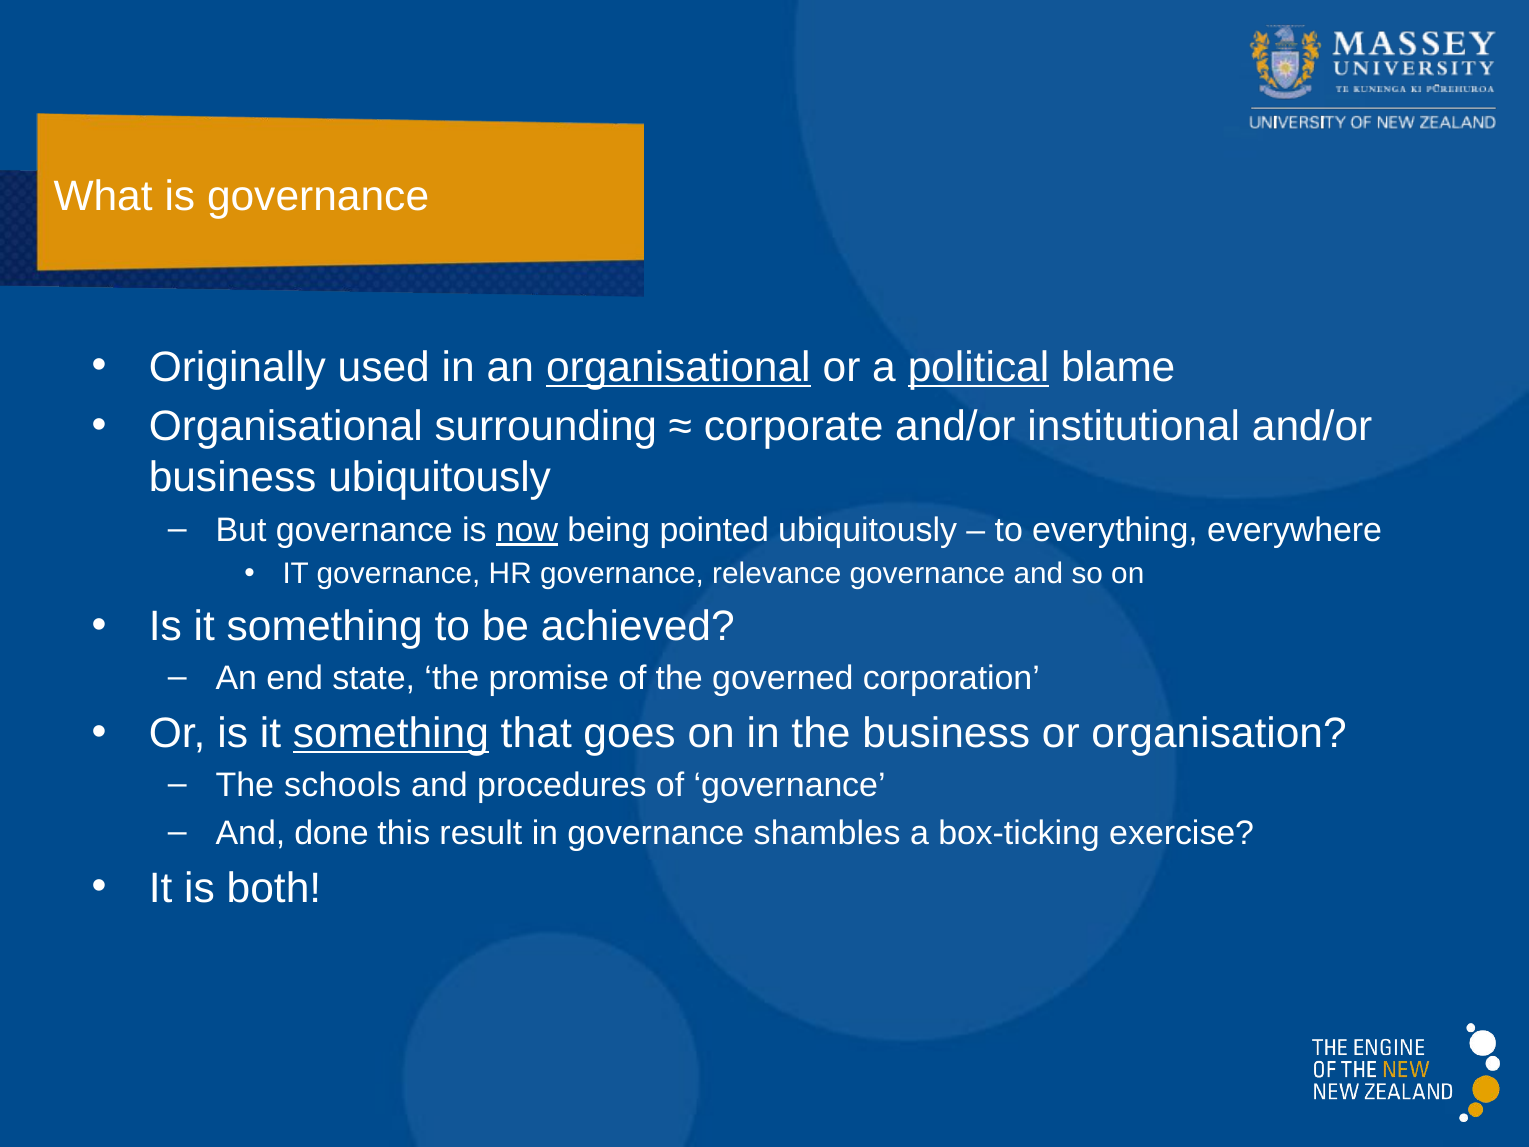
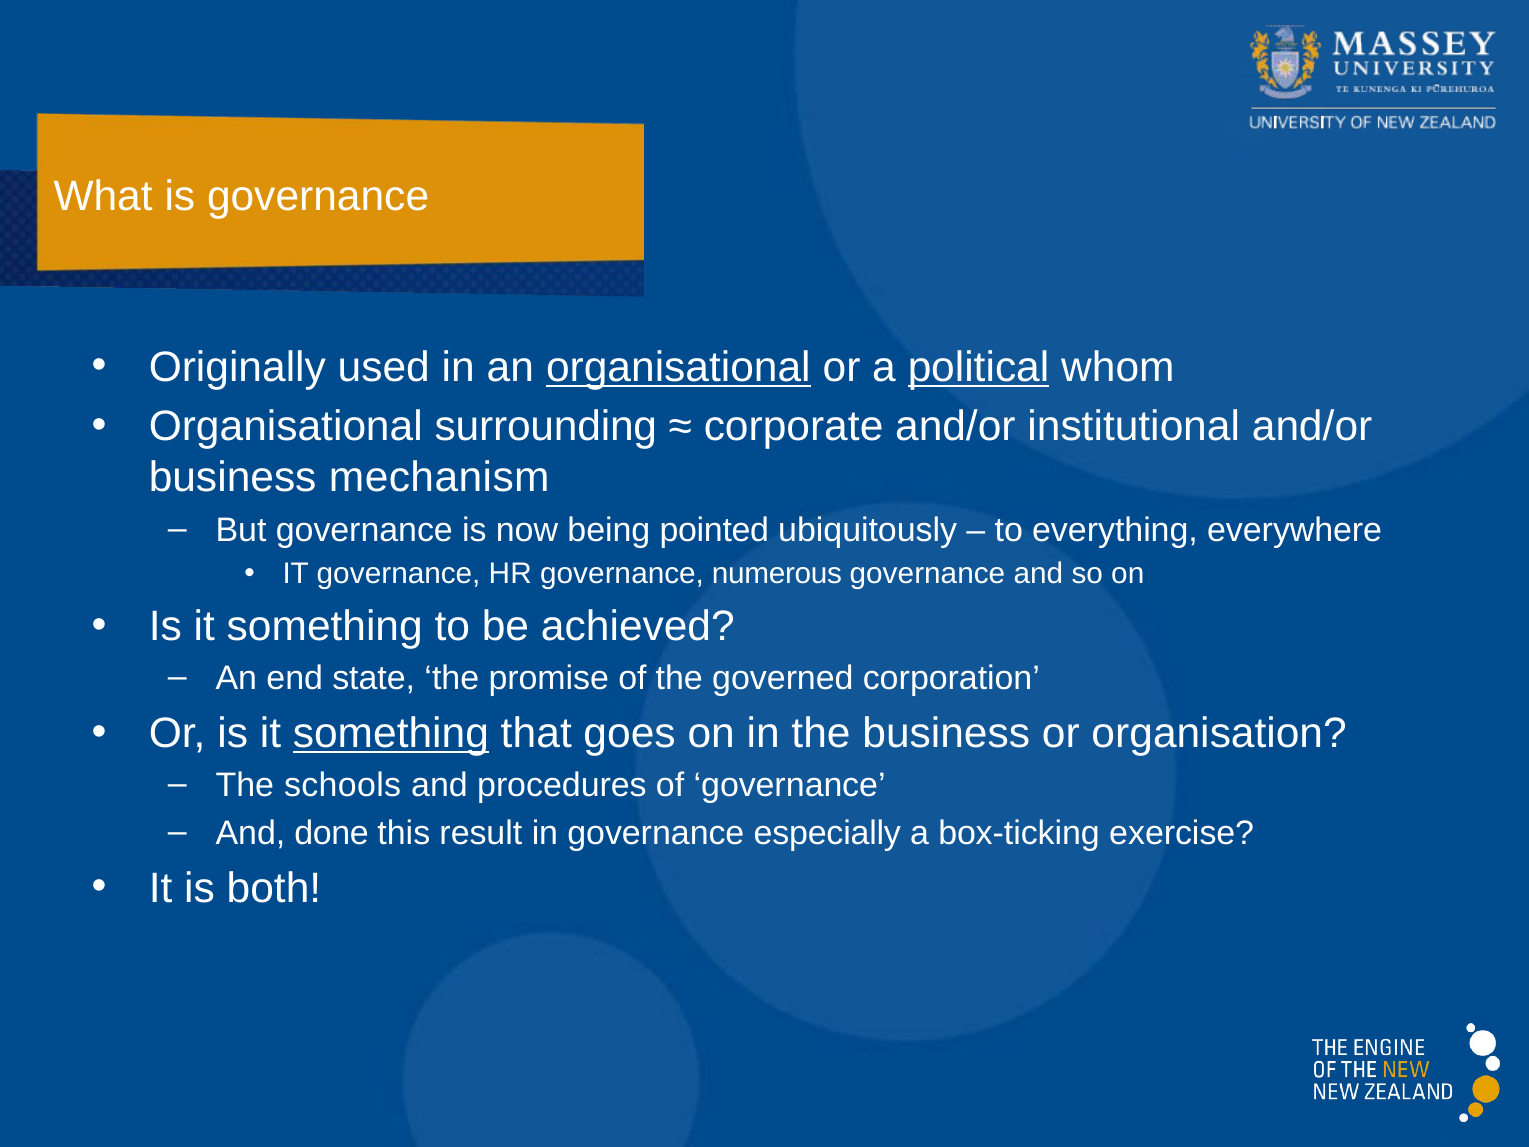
blame: blame -> whom (1118, 367)
business ubiquitously: ubiquitously -> mechanism (439, 478)
now underline: present -> none (527, 530)
relevance: relevance -> numerous (777, 574)
shambles: shambles -> especially (827, 833)
